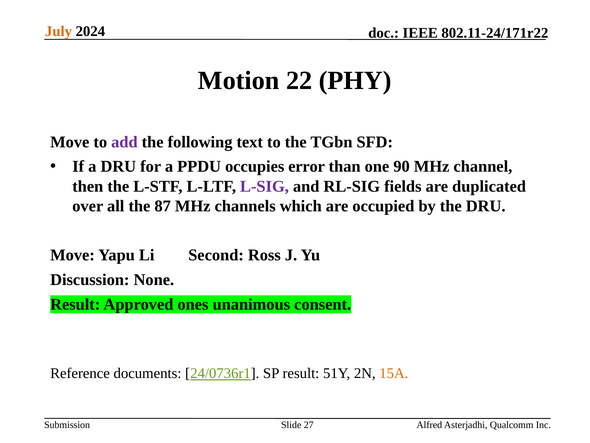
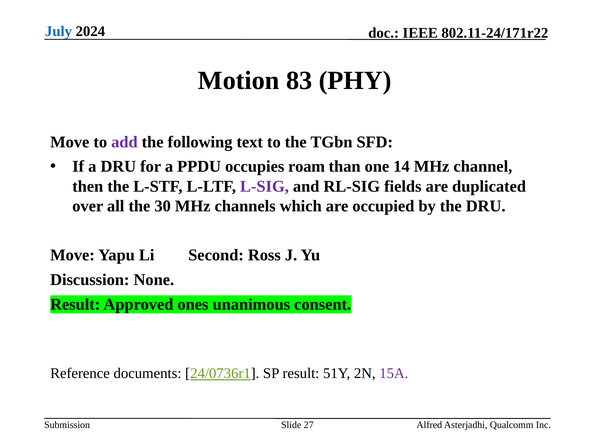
July colour: orange -> blue (58, 31)
22: 22 -> 83 (299, 80)
error: error -> roam (307, 166)
90: 90 -> 14 (402, 166)
87: 87 -> 30 (163, 206)
15A colour: orange -> purple (394, 373)
